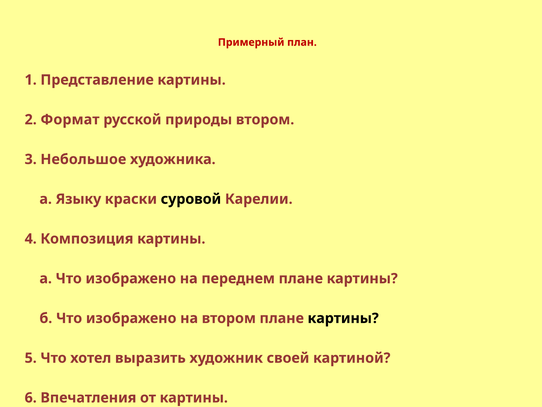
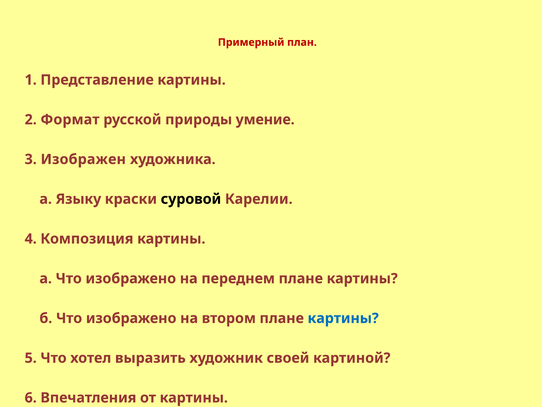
природы втором: втором -> умение (265, 119)
Небольшое: Небольшое -> Изображен (83, 159)
картины colour: black -> blue (343, 318)
